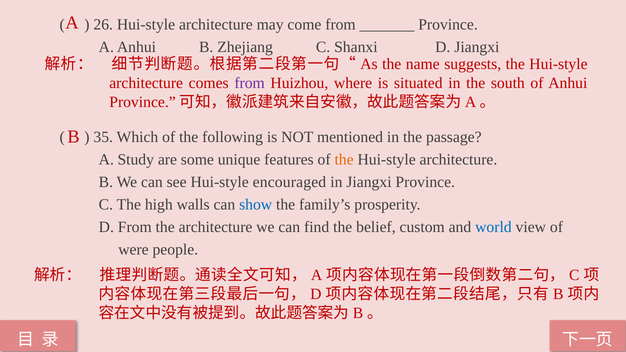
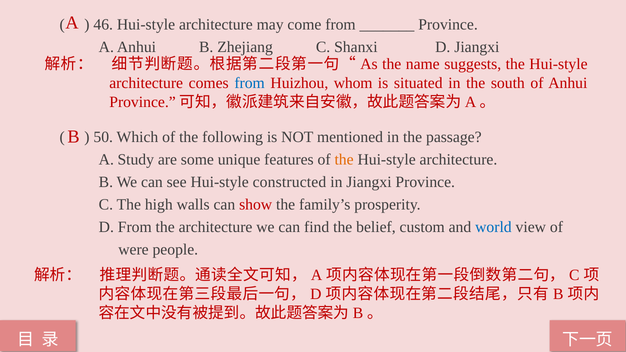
26: 26 -> 46 (103, 24)
from colour: purple -> blue (250, 83)
where: where -> whom (353, 83)
35: 35 -> 50 (103, 137)
encouraged: encouraged -> constructed (289, 182)
show colour: blue -> red (256, 205)
